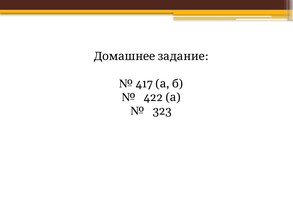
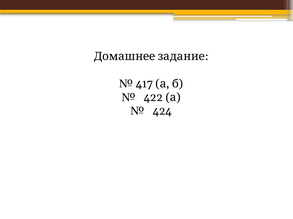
323: 323 -> 424 (162, 111)
